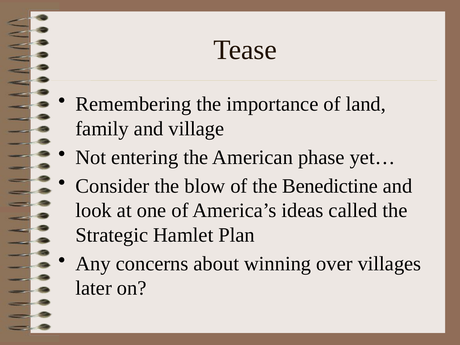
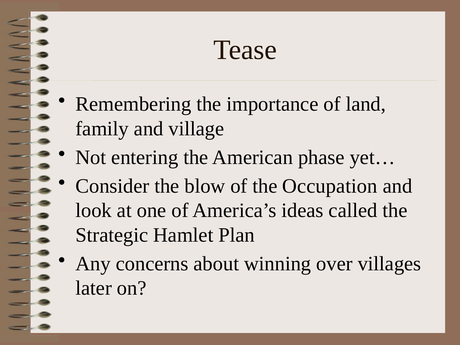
Benedictine: Benedictine -> Occupation (330, 186)
